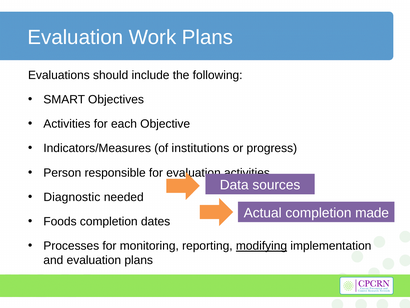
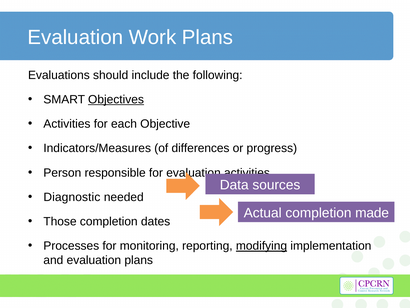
Objectives underline: none -> present (116, 99)
institutions: institutions -> differences (200, 148)
Foods: Foods -> Those (60, 221)
